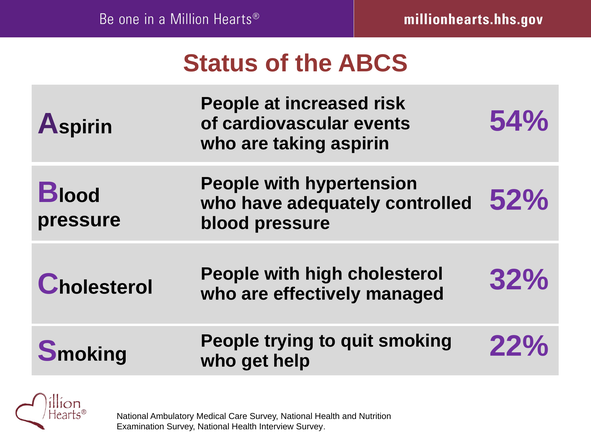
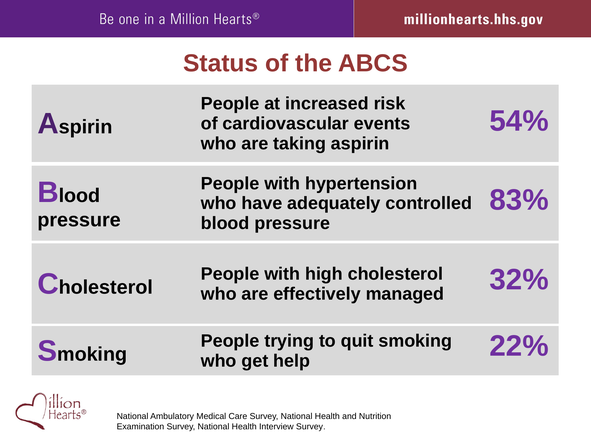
52%: 52% -> 83% (519, 200)
